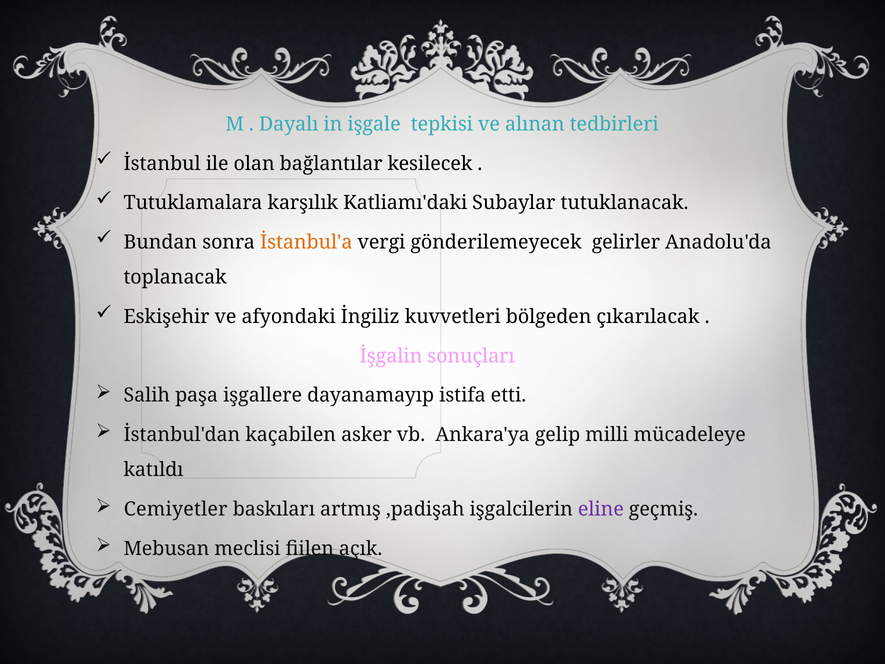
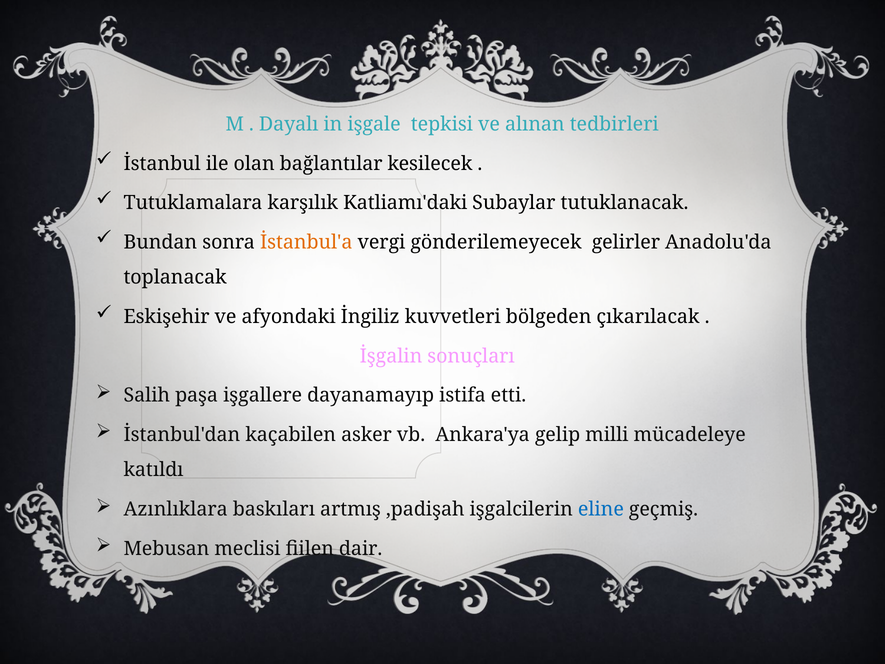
Cemiyetler: Cemiyetler -> Azınlıklara (176, 509)
eline colour: purple -> blue (601, 509)
açık: açık -> dair (361, 548)
